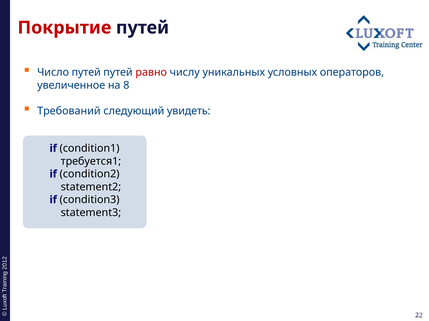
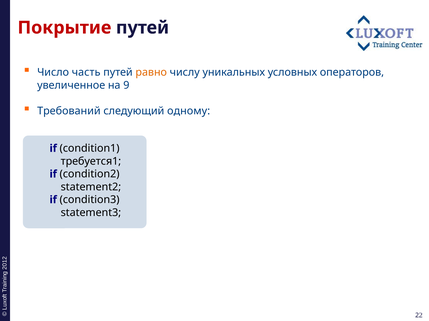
Число путей: путей -> часть (86, 73)
равно colour: red -> orange (151, 73)
8: 8 -> 9 (126, 85)
увидеть: увидеть -> одному (189, 111)
